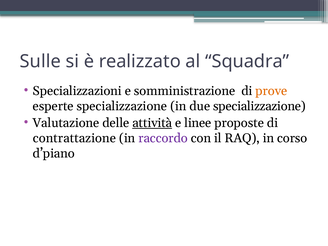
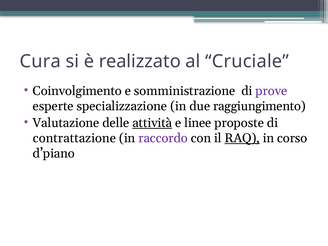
Sulle: Sulle -> Cura (40, 61)
Squadra: Squadra -> Cruciale (247, 61)
Specializzazioni: Specializzazioni -> Coinvolgimento (77, 91)
prove colour: orange -> purple (271, 91)
due specializzazione: specializzazione -> raggiungimento (259, 106)
RAQ underline: none -> present (242, 138)
